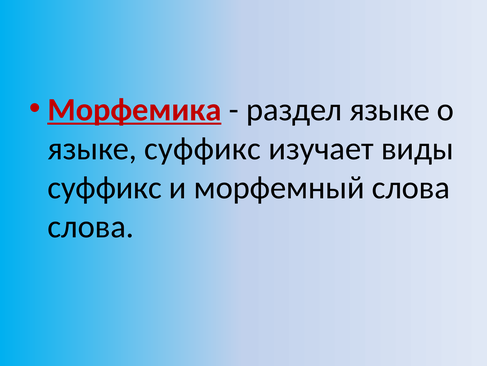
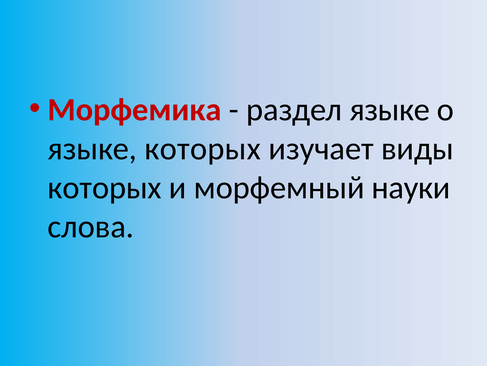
Морфемика underline: present -> none (135, 109)
языке суффикс: суффикс -> которых (203, 148)
суффикс: суффикс -> которых (105, 187)
морфемный слова: слова -> науки (411, 187)
